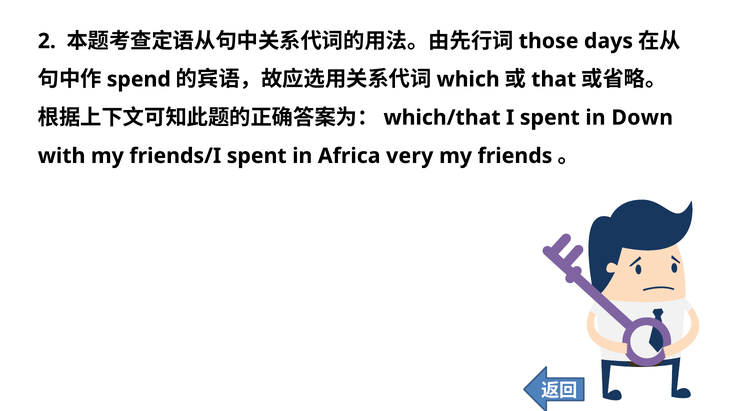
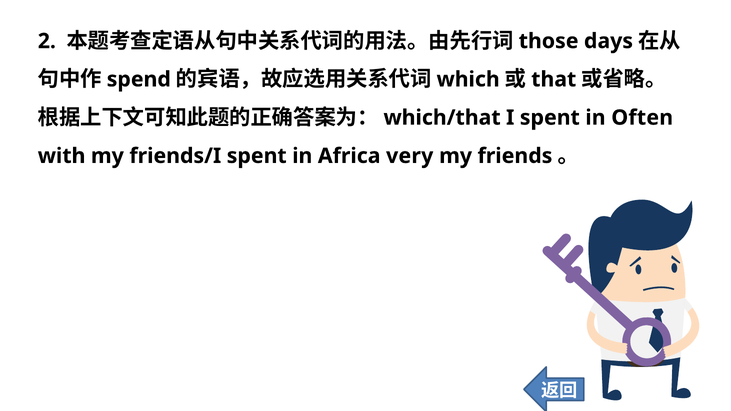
Down: Down -> Often (642, 118)
